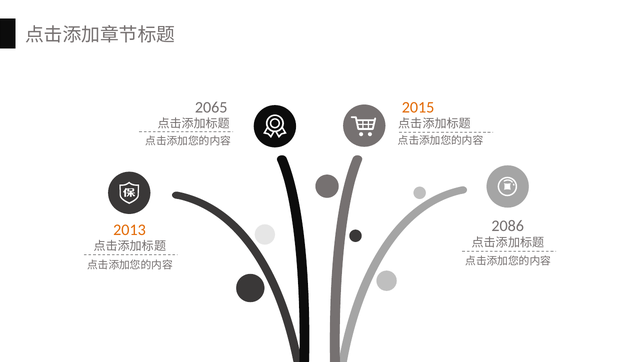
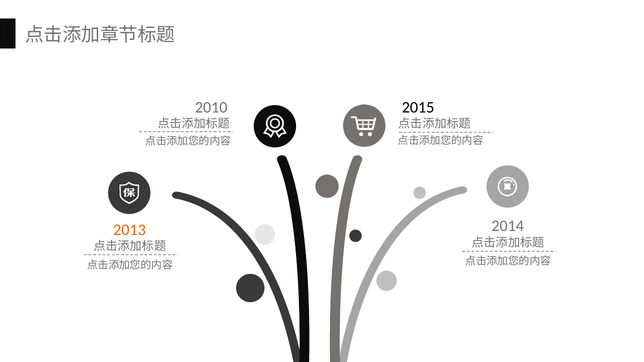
2065: 2065 -> 2010 (211, 107)
2015 colour: orange -> black (418, 107)
2086: 2086 -> 2014 (508, 226)
